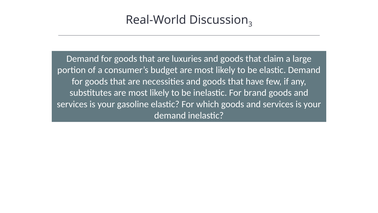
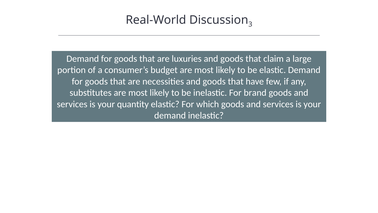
gasoline: gasoline -> quantity (133, 104)
